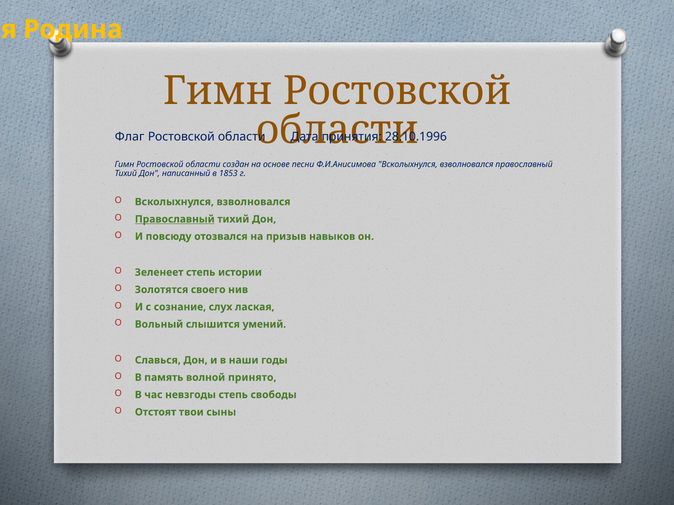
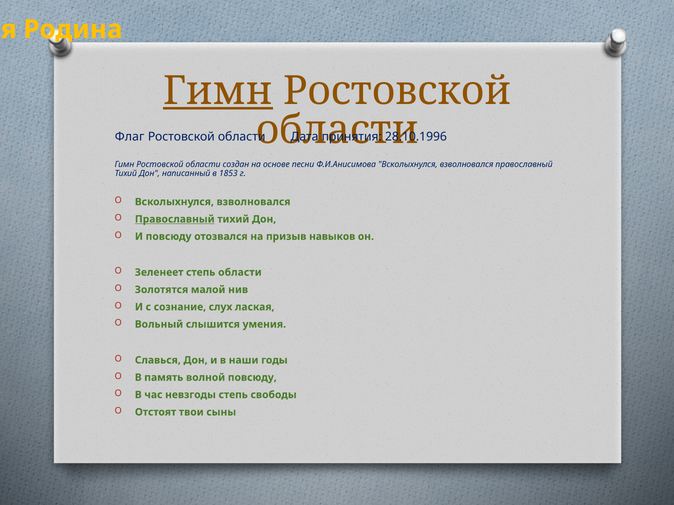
Гимн underline: none -> present (218, 91)
степь истории: истории -> области (240, 273)
своего: своего -> малой (208, 290)
умений: умений -> умения (264, 325)
волной принято: принято -> повсюду (252, 378)
